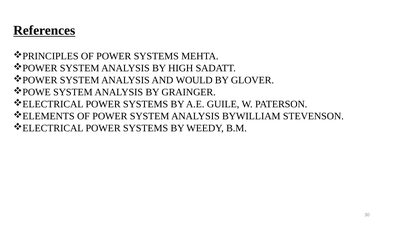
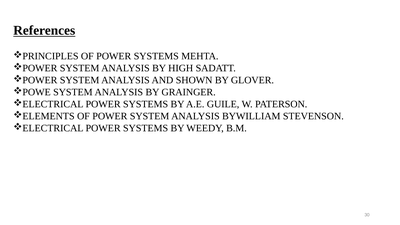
WOULD: WOULD -> SHOWN (194, 80)
